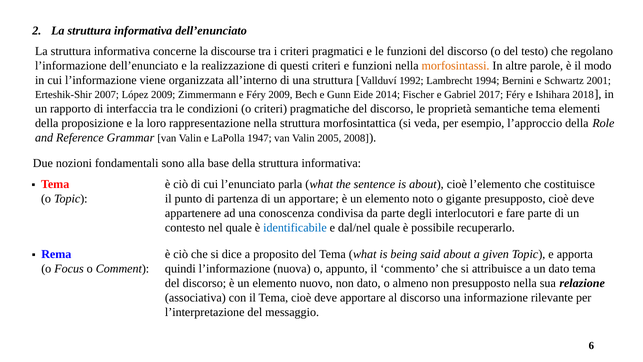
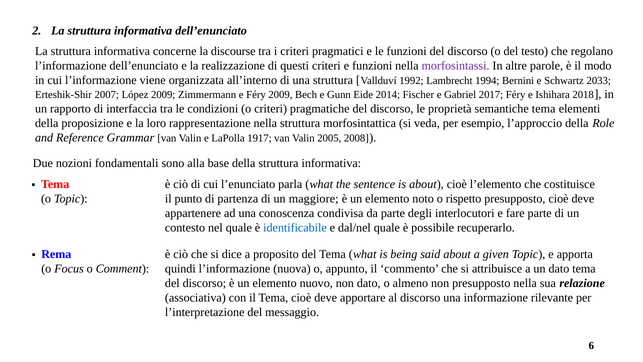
morfosintassi colour: orange -> purple (456, 65)
2001: 2001 -> 2033 (599, 80)
1947: 1947 -> 1917 (259, 138)
un apportare: apportare -> maggiore (314, 199)
gigante: gigante -> rispetto (464, 199)
